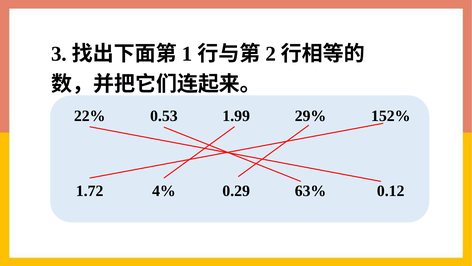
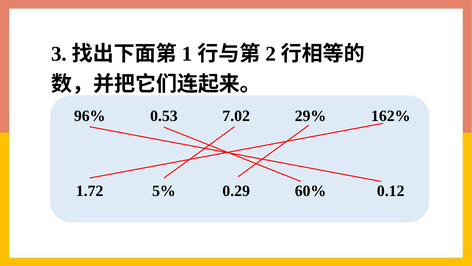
22%: 22% -> 96% (90, 116)
1.99: 1.99 -> 7.02 (236, 116)
152%: 152% -> 162% (391, 116)
4%: 4% -> 5% (164, 191)
63%: 63% -> 60% (310, 191)
